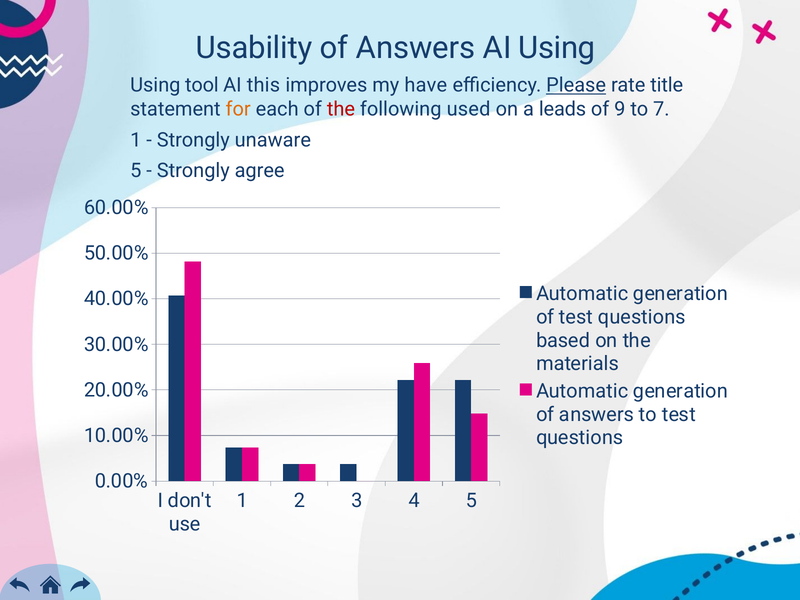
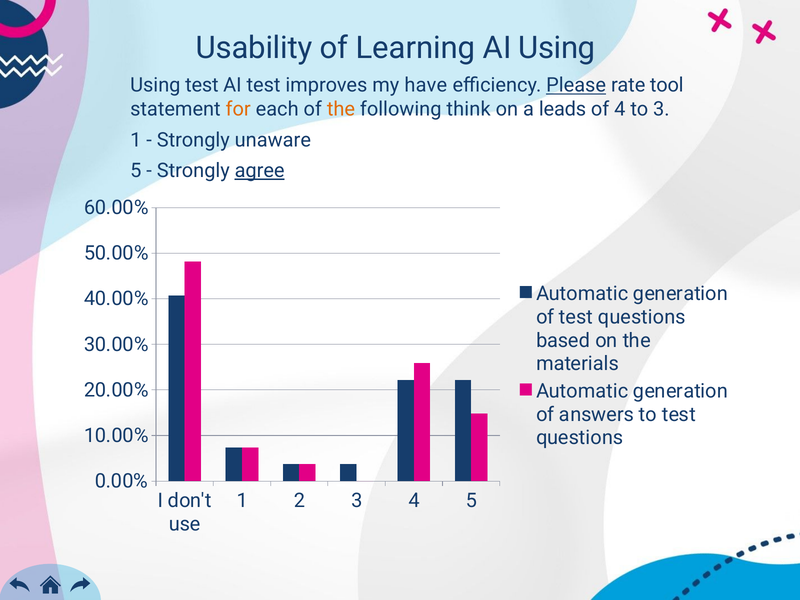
Answers: Answers -> Learning (416, 48)
Using tool: tool -> test (202, 85)
AI this: this -> test (264, 85)
title: title -> tool (667, 85)
the colour: red -> orange (341, 109)
used: used -> think (469, 109)
of 9: 9 -> 4 (620, 109)
to 7: 7 -> 3 (661, 109)
agree underline: none -> present (260, 171)
